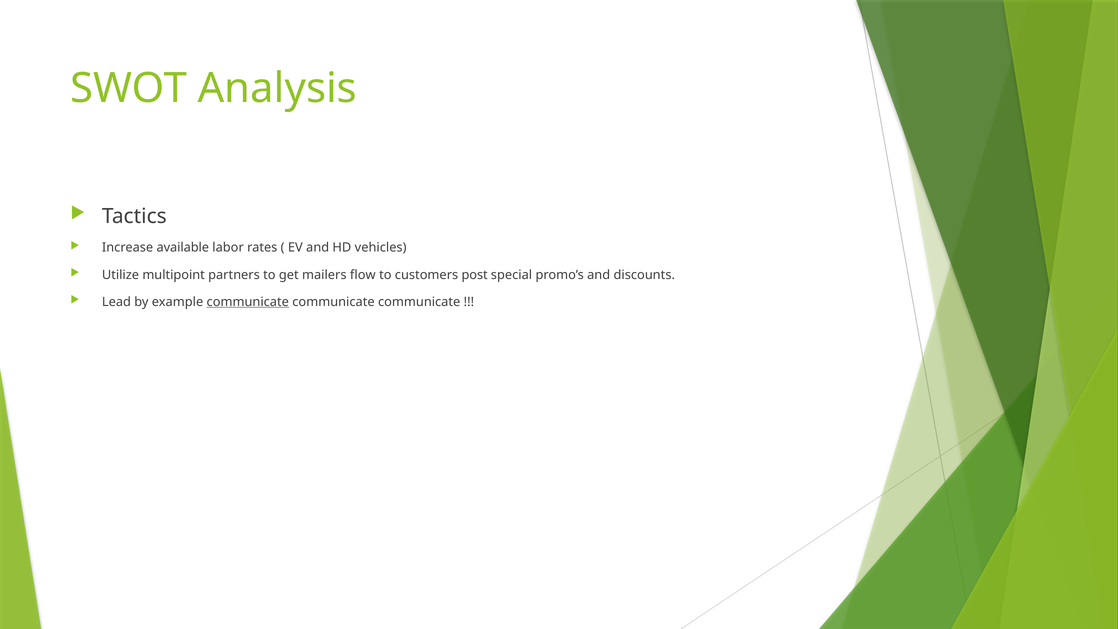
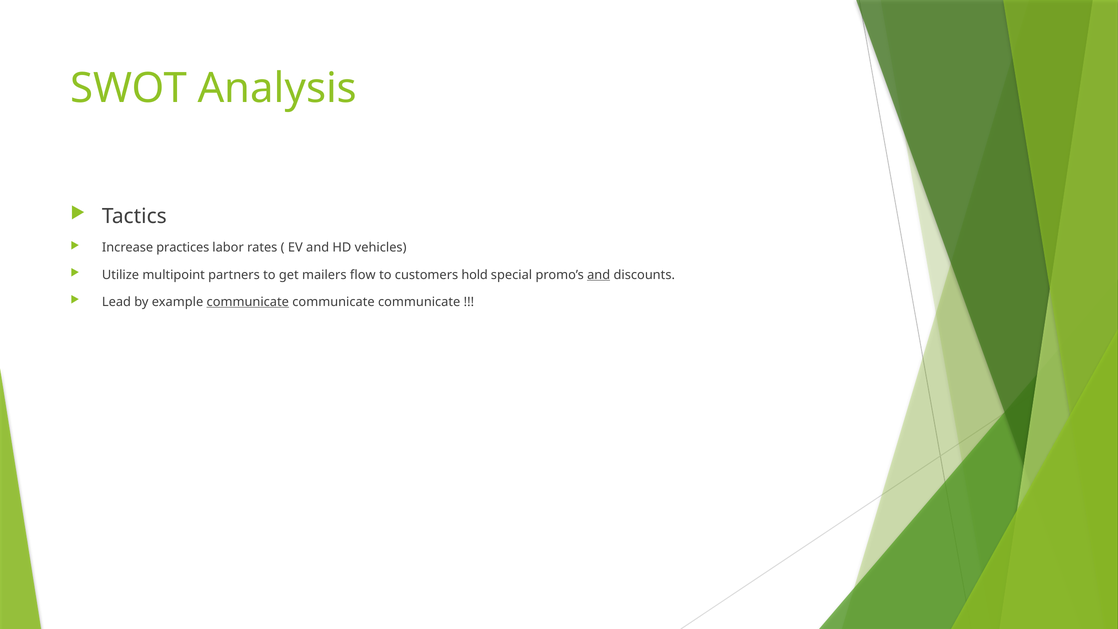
available: available -> practices (183, 248)
post: post -> hold (475, 275)
and underline: none -> present (599, 275)
